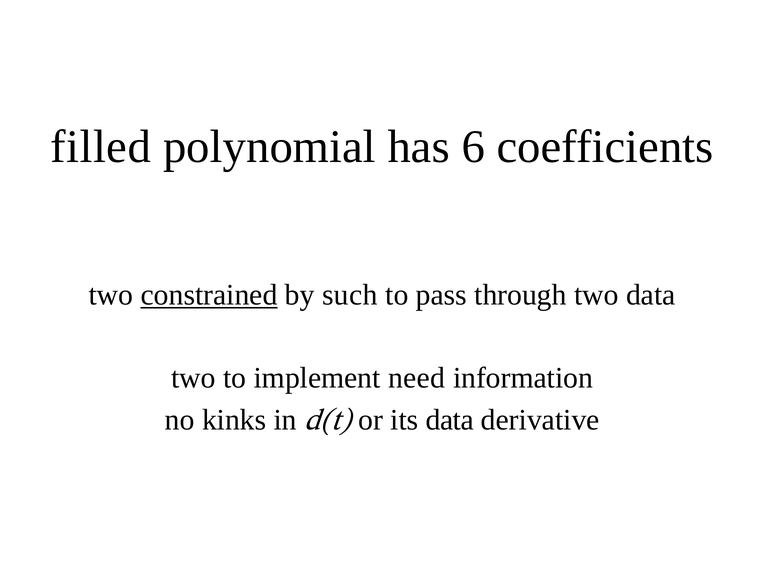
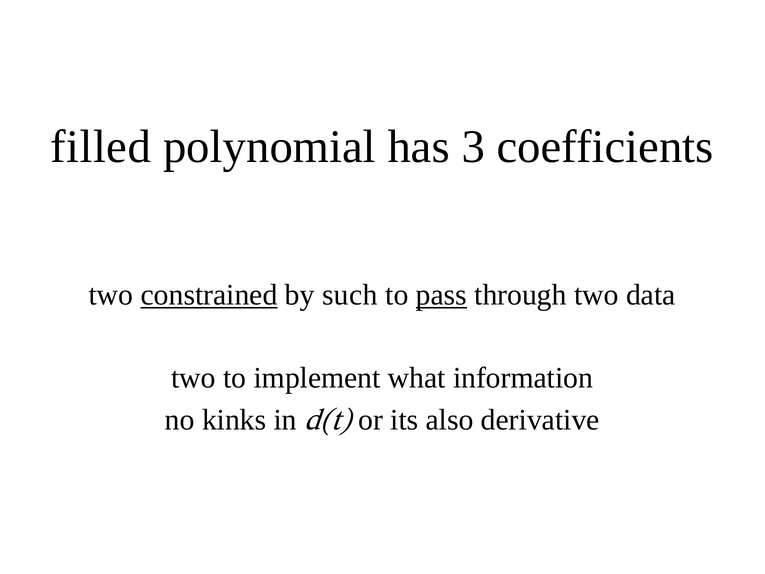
6: 6 -> 3 (473, 147)
pass underline: none -> present (441, 295)
need: need -> what (417, 378)
its data: data -> also (450, 420)
